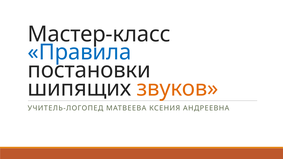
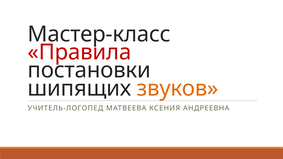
Правила colour: blue -> red (79, 52)
